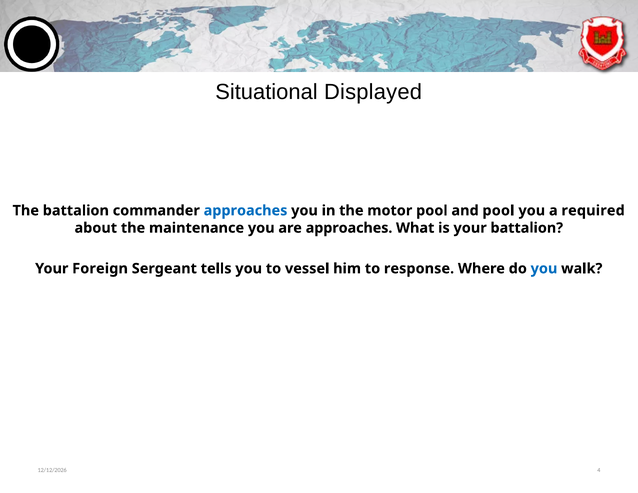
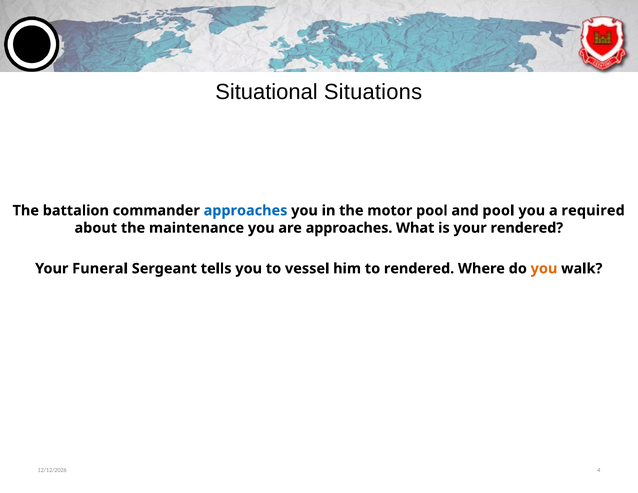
Displayed: Displayed -> Situations (373, 92)
your battalion: battalion -> rendered (527, 228)
Foreign: Foreign -> Funeral (100, 269)
to response: response -> rendered (419, 269)
you colour: blue -> orange (544, 269)
